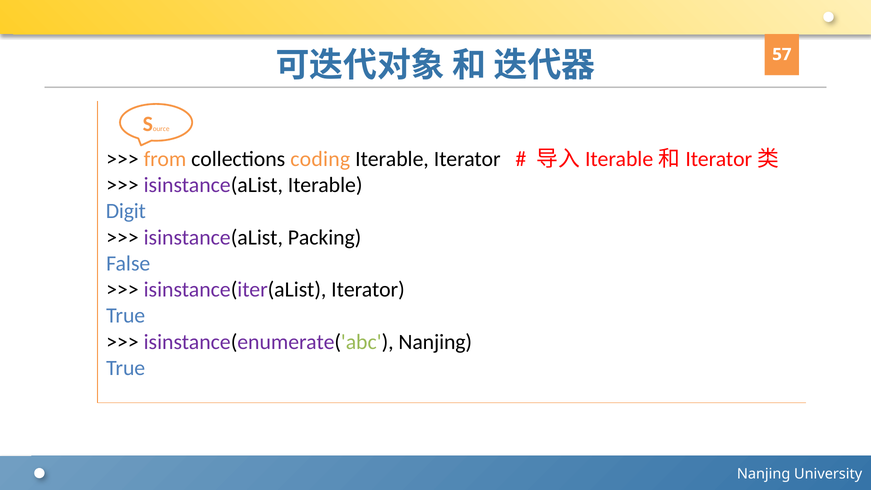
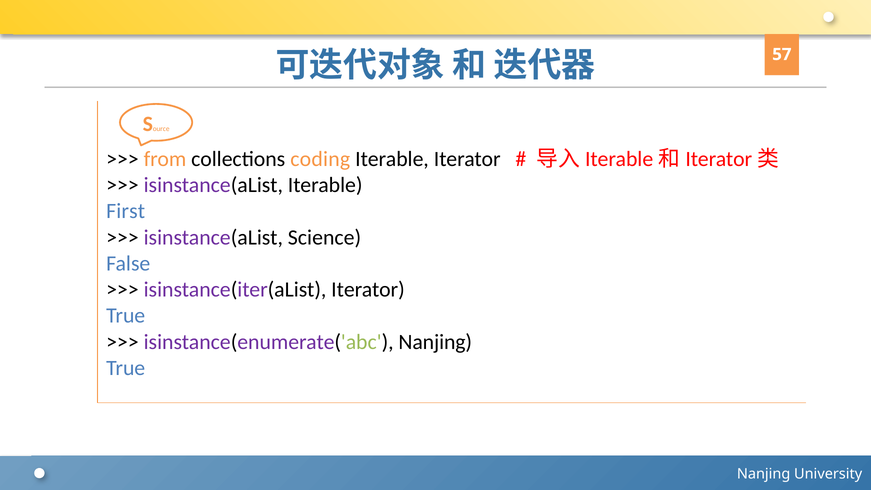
Digit: Digit -> First (126, 211)
Packing: Packing -> Science (325, 237)
